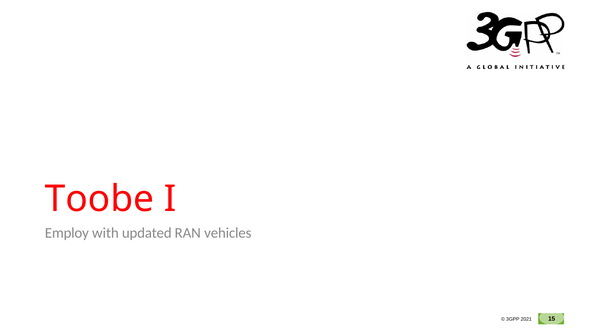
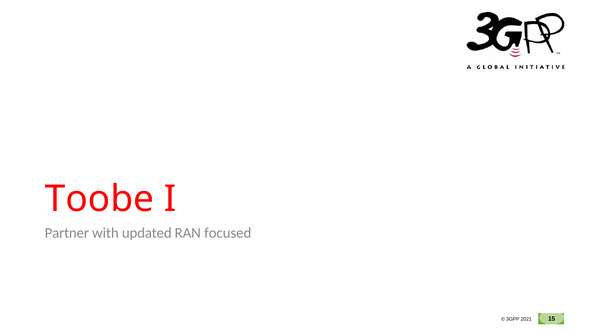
Employ: Employ -> Partner (67, 233)
vehicles: vehicles -> focused (228, 233)
